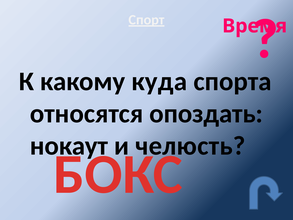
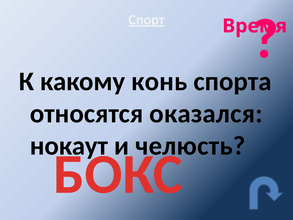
куда: куда -> конь (159, 81)
опоздать: опоздать -> оказался (206, 113)
